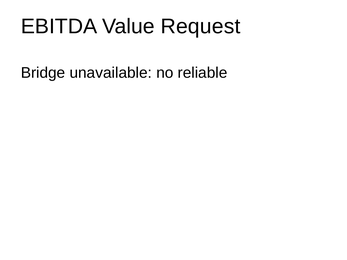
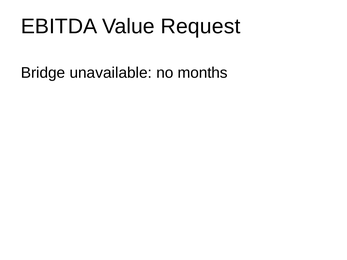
reliable: reliable -> months (203, 73)
